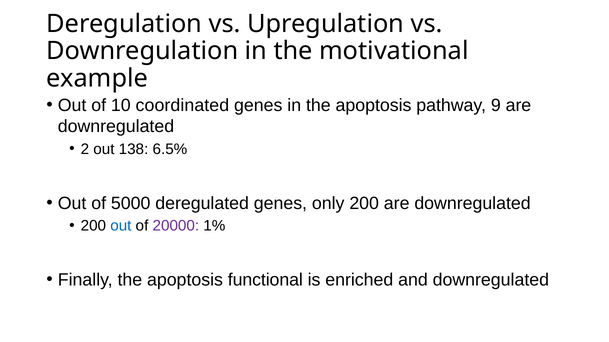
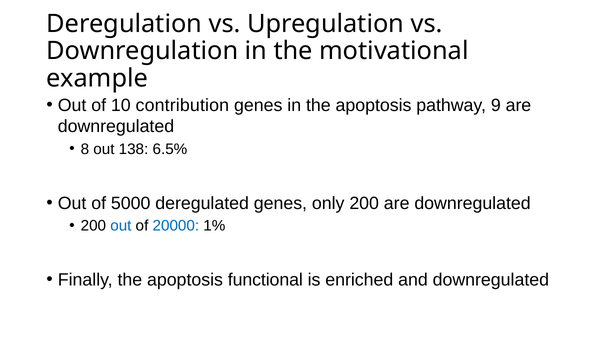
coordinated: coordinated -> contribution (182, 105)
2: 2 -> 8 (85, 149)
20000 colour: purple -> blue (176, 226)
